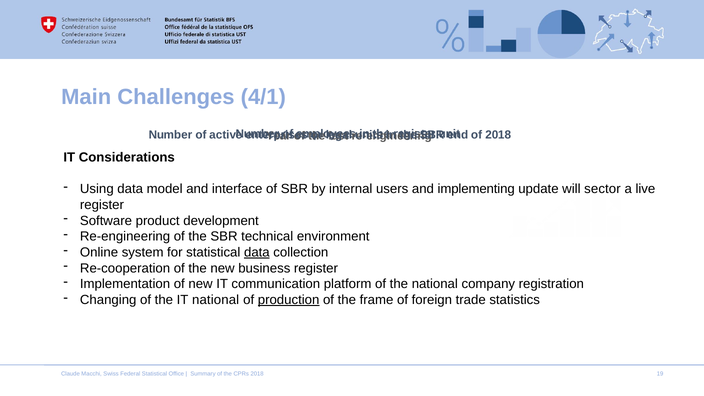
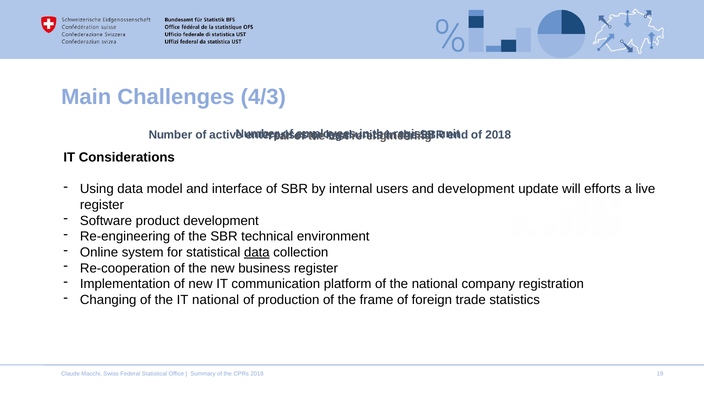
4/1: 4/1 -> 4/3 (263, 97)
and implementing: implementing -> development (476, 189)
sector: sector -> efforts (603, 189)
production underline: present -> none (289, 300)
